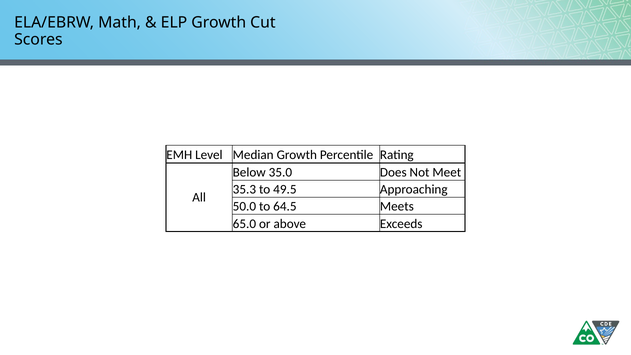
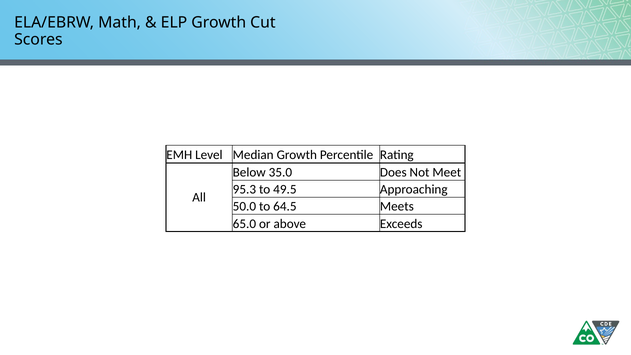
35.3: 35.3 -> 95.3 (244, 189)
